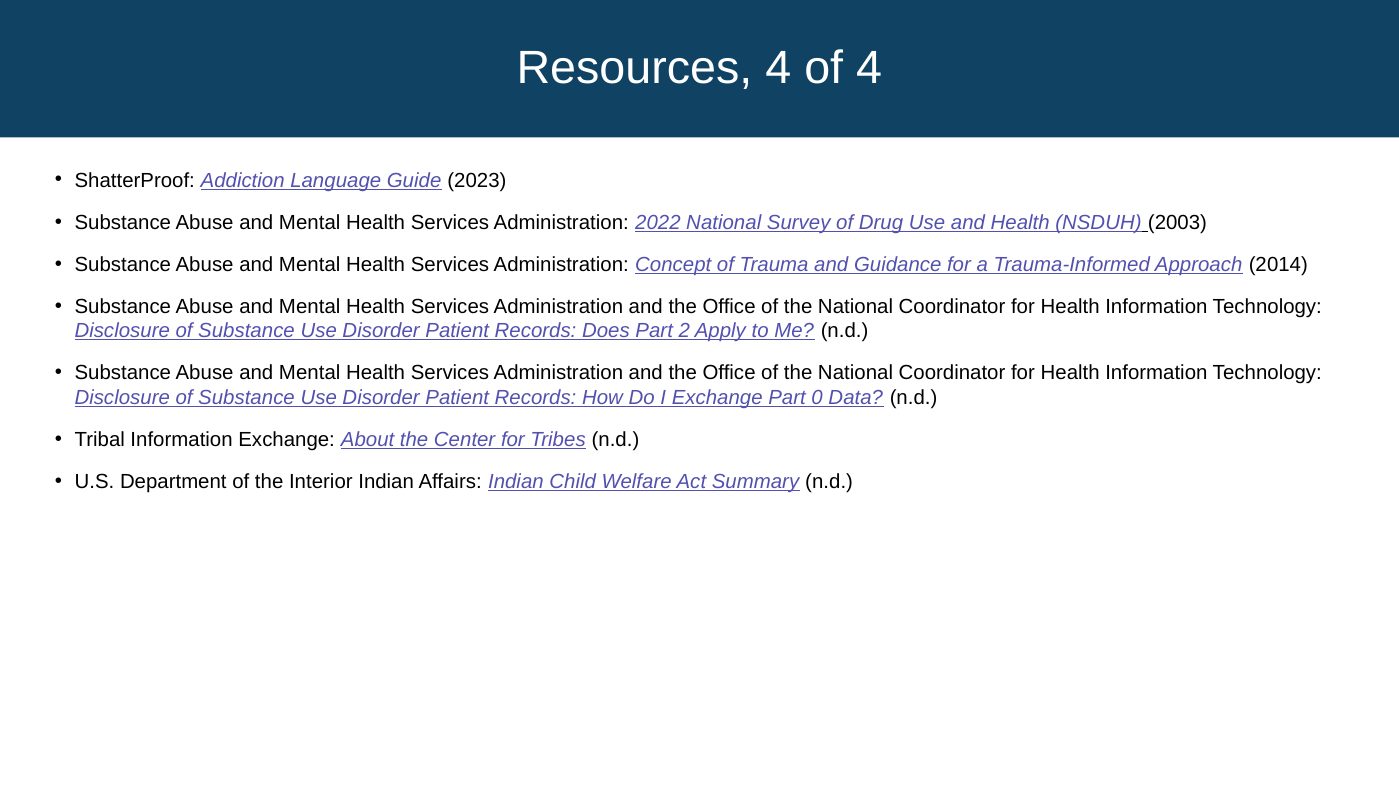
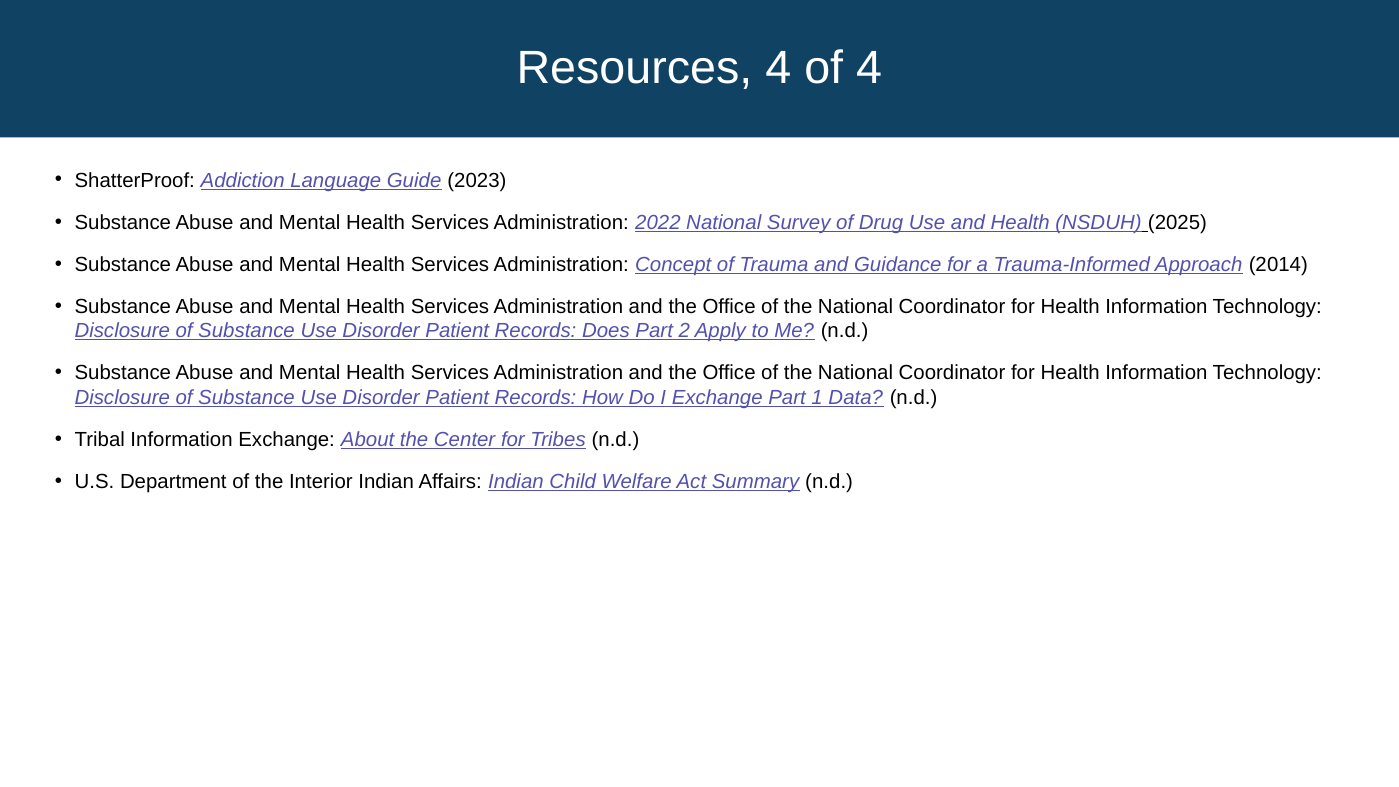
2003: 2003 -> 2025 (1177, 222)
0: 0 -> 1 (817, 397)
